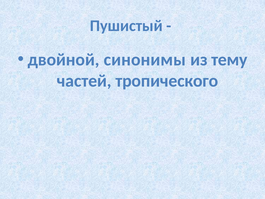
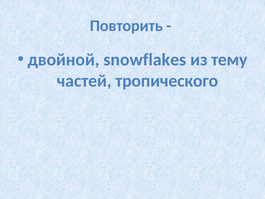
Пушистый: Пушистый -> Повторить (126, 26)
синонимы: синонимы -> snowflakes (145, 60)
